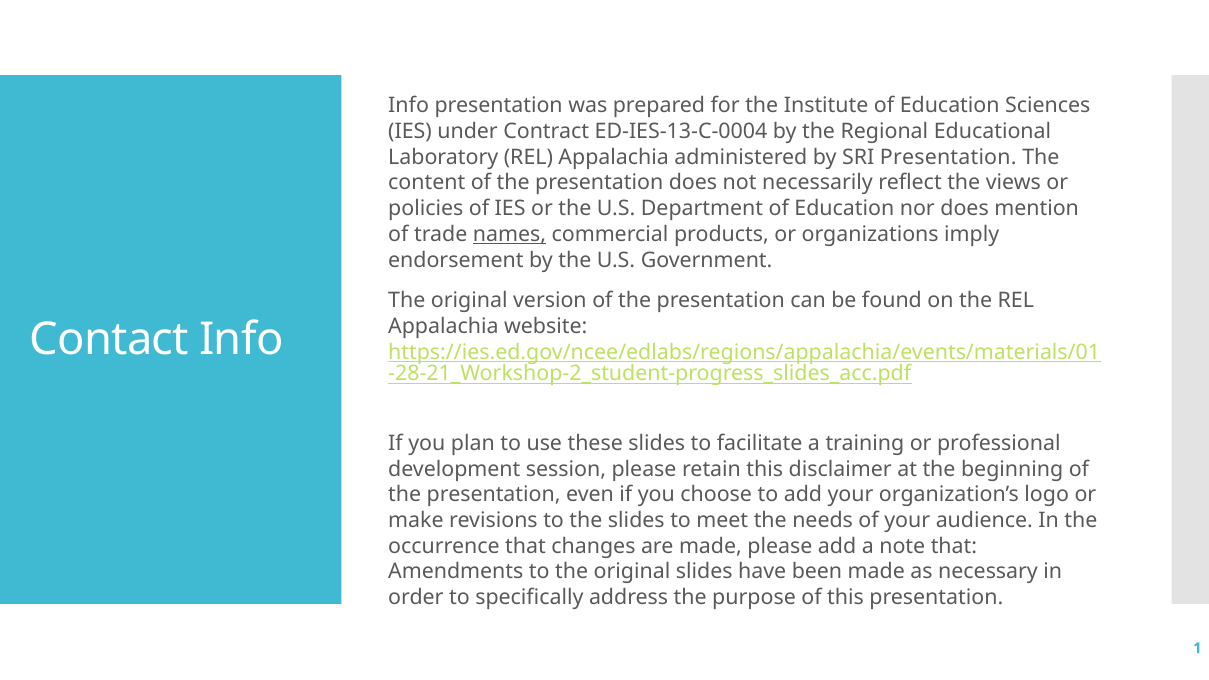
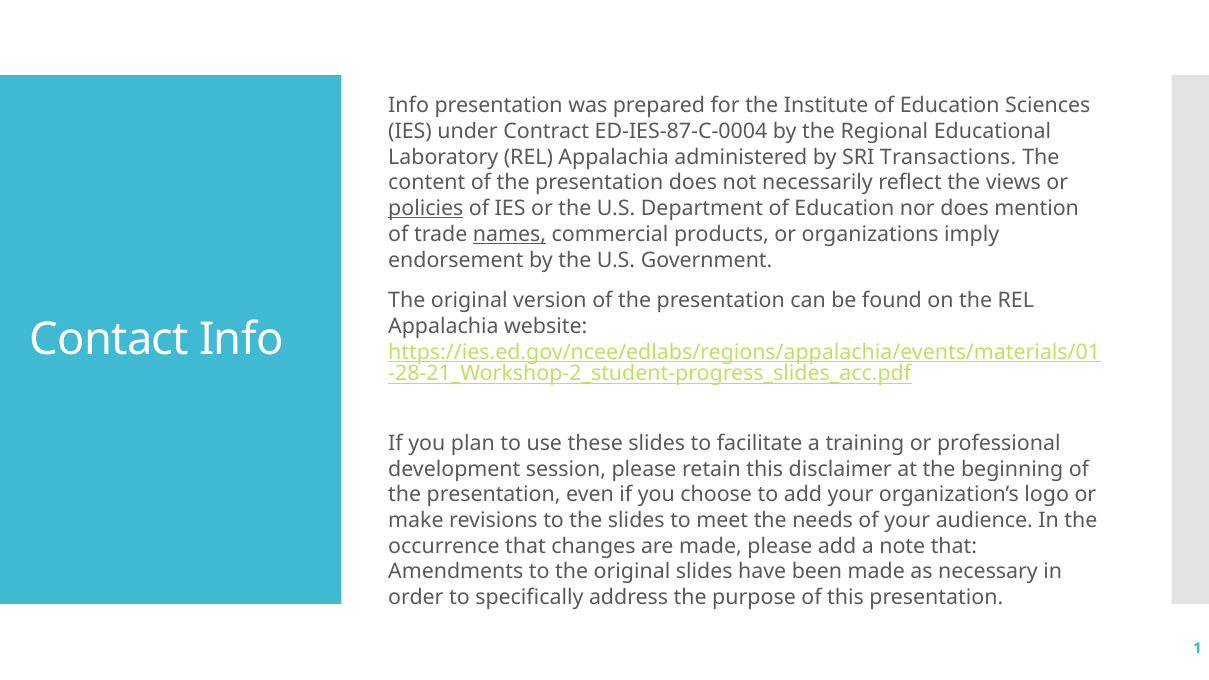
ED-IES-13-C-0004: ED-IES-13-C-0004 -> ED-IES-87-C-0004 (681, 132)
SRI Presentation: Presentation -> Transactions (948, 157)
policies underline: none -> present (426, 209)
